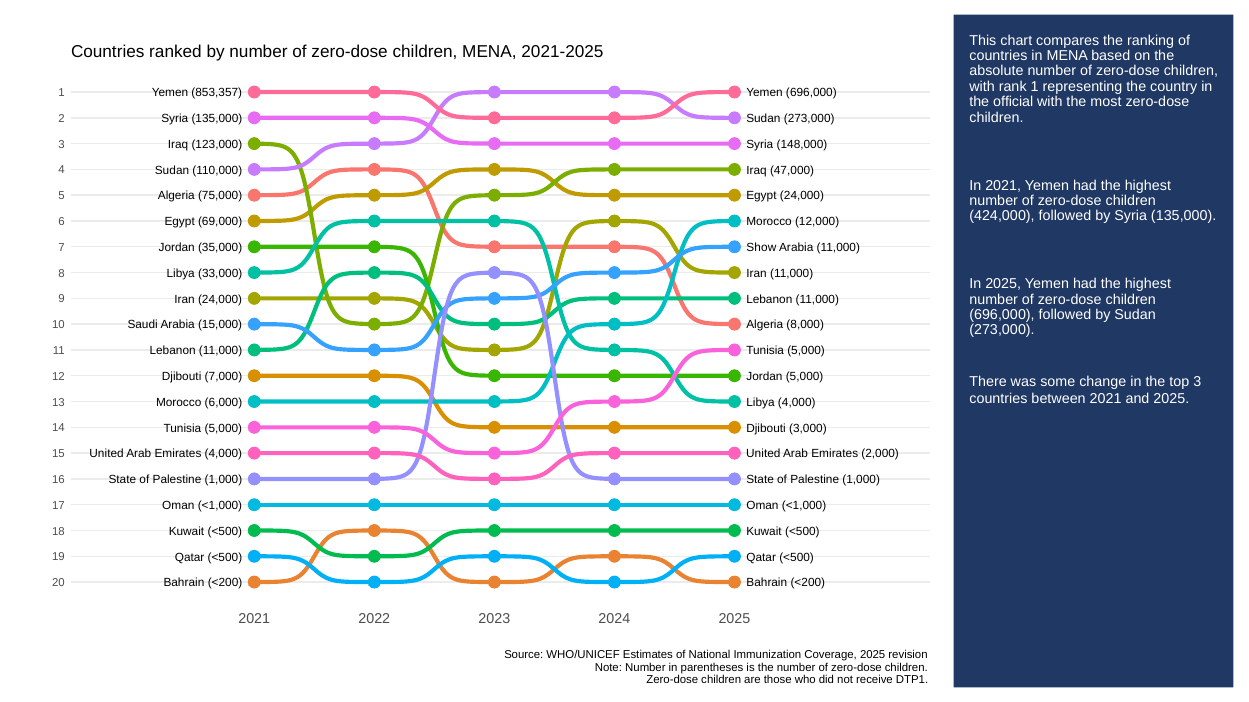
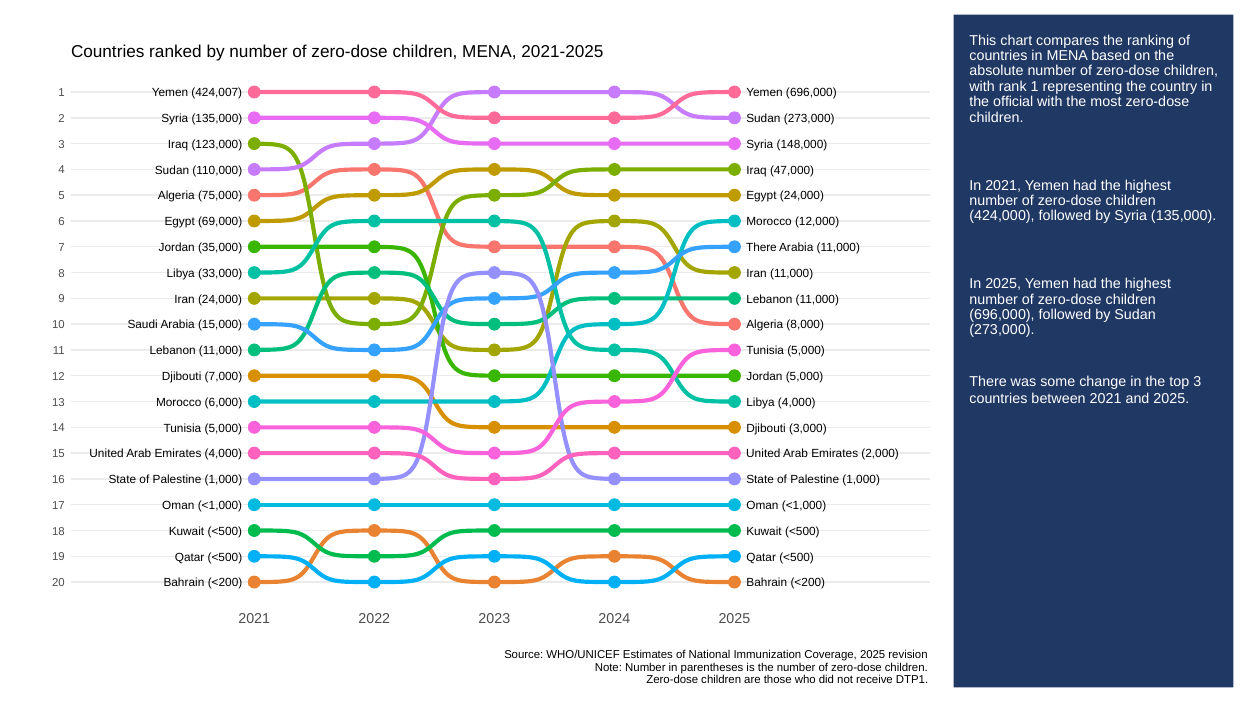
853,357: 853,357 -> 424,007 (217, 93)
Show: Show -> There (761, 248)
